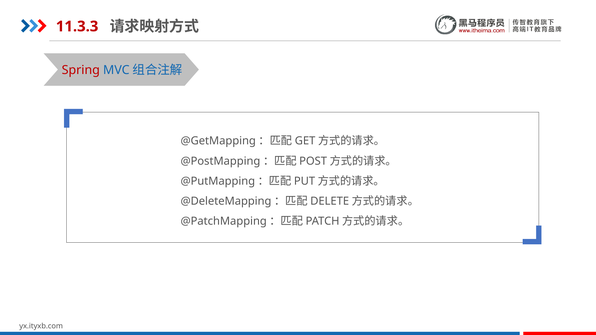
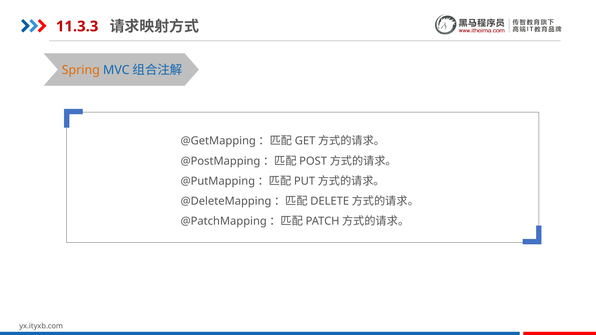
Spring colour: red -> orange (81, 70)
